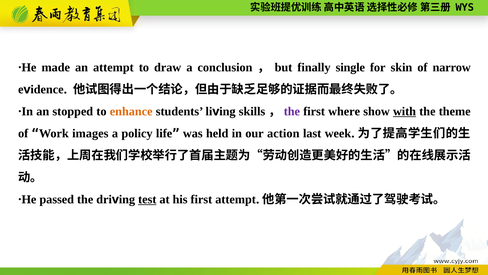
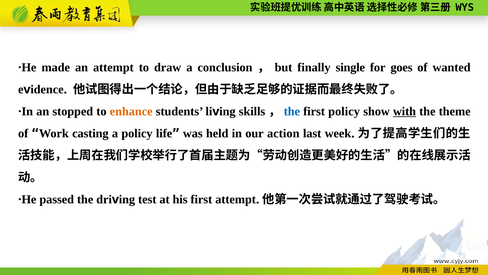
skin: skin -> goes (402, 67)
narrow: narrow -> wanted (452, 67)
the colour: purple -> blue (292, 111)
first where: where -> policy (344, 111)
images: images -> casting (90, 133)
test underline: present -> none (147, 199)
